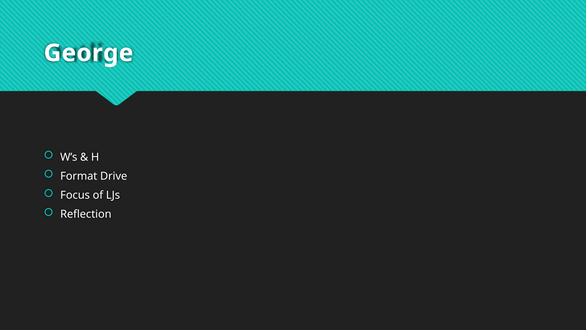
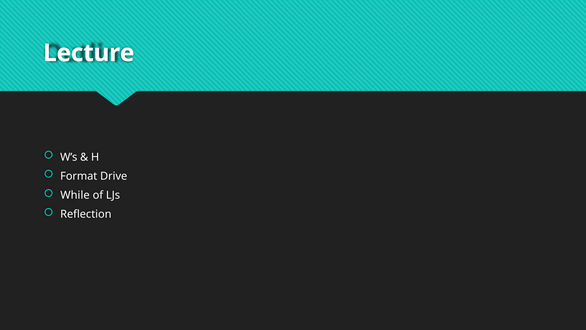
George: George -> Lecture (89, 53)
Focus: Focus -> While (75, 195)
